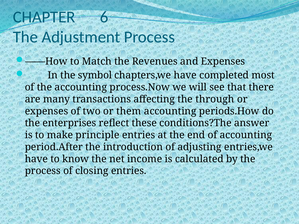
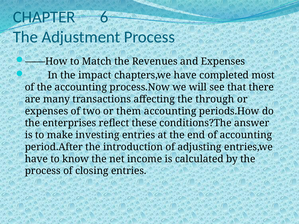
symbol: symbol -> impact (95, 75)
principle: principle -> investing (98, 135)
